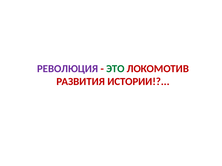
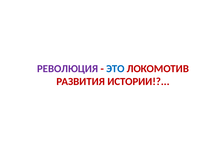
ЭТО colour: green -> blue (115, 69)
